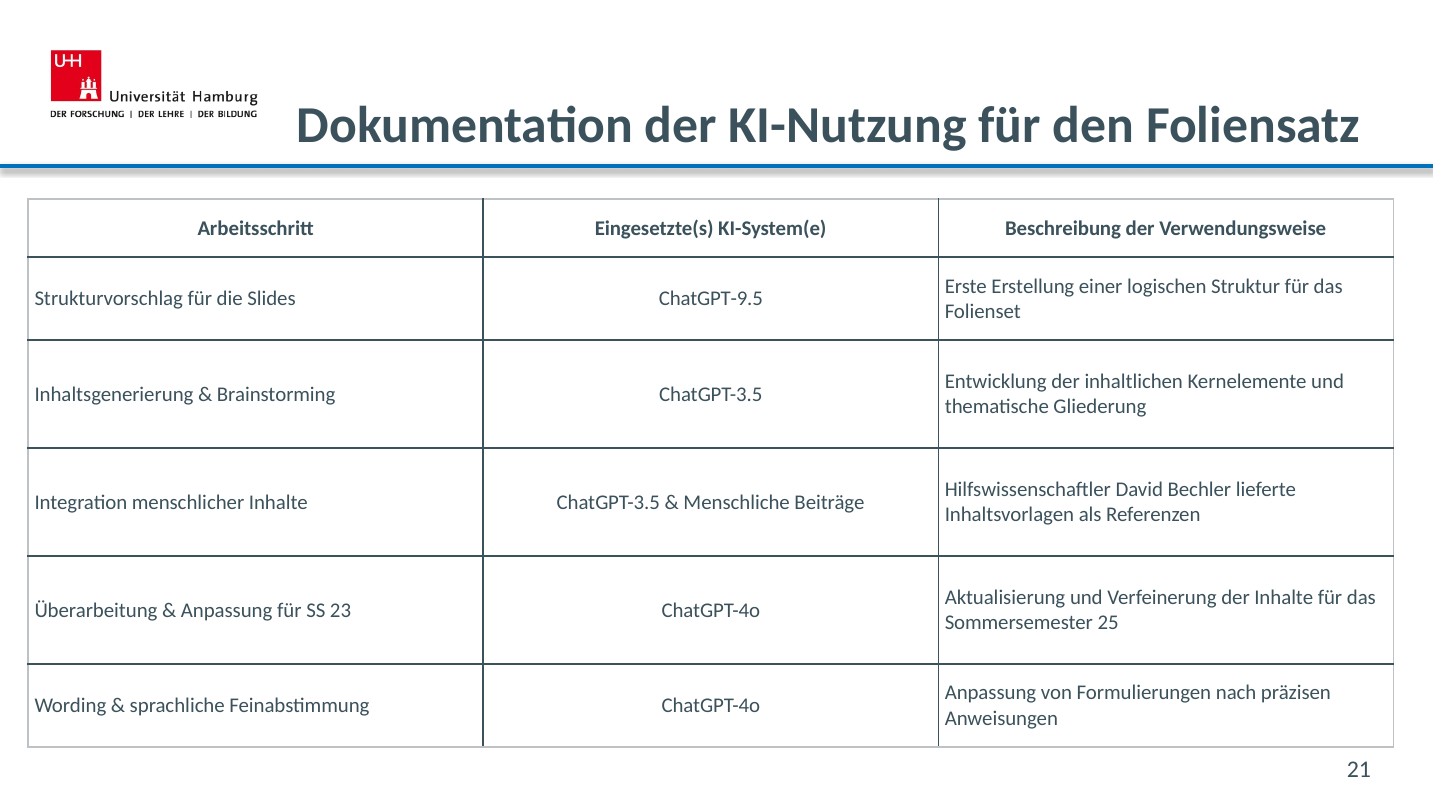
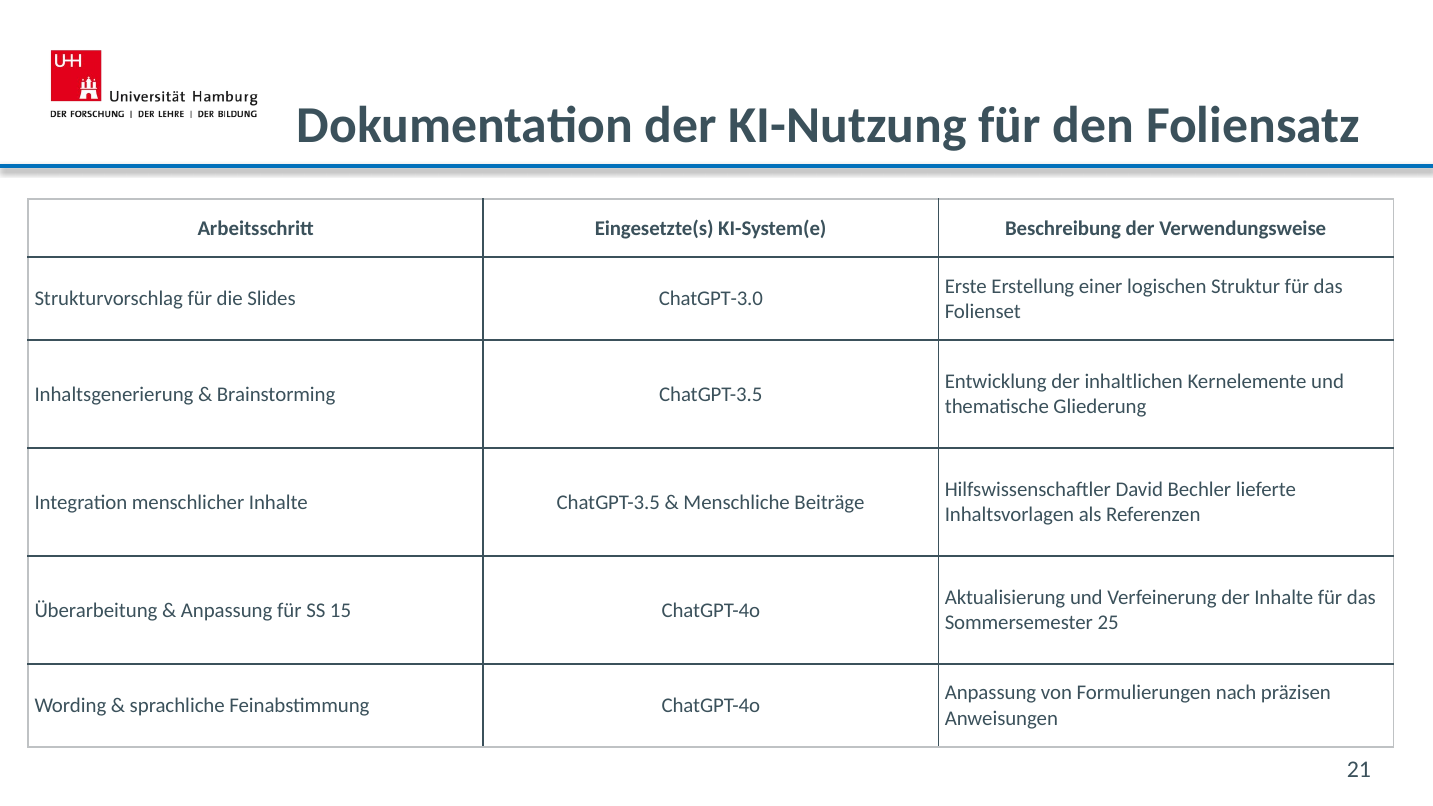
ChatGPT-9.5: ChatGPT-9.5 -> ChatGPT-3.0 (711, 299)
23: 23 -> 15 (341, 610)
